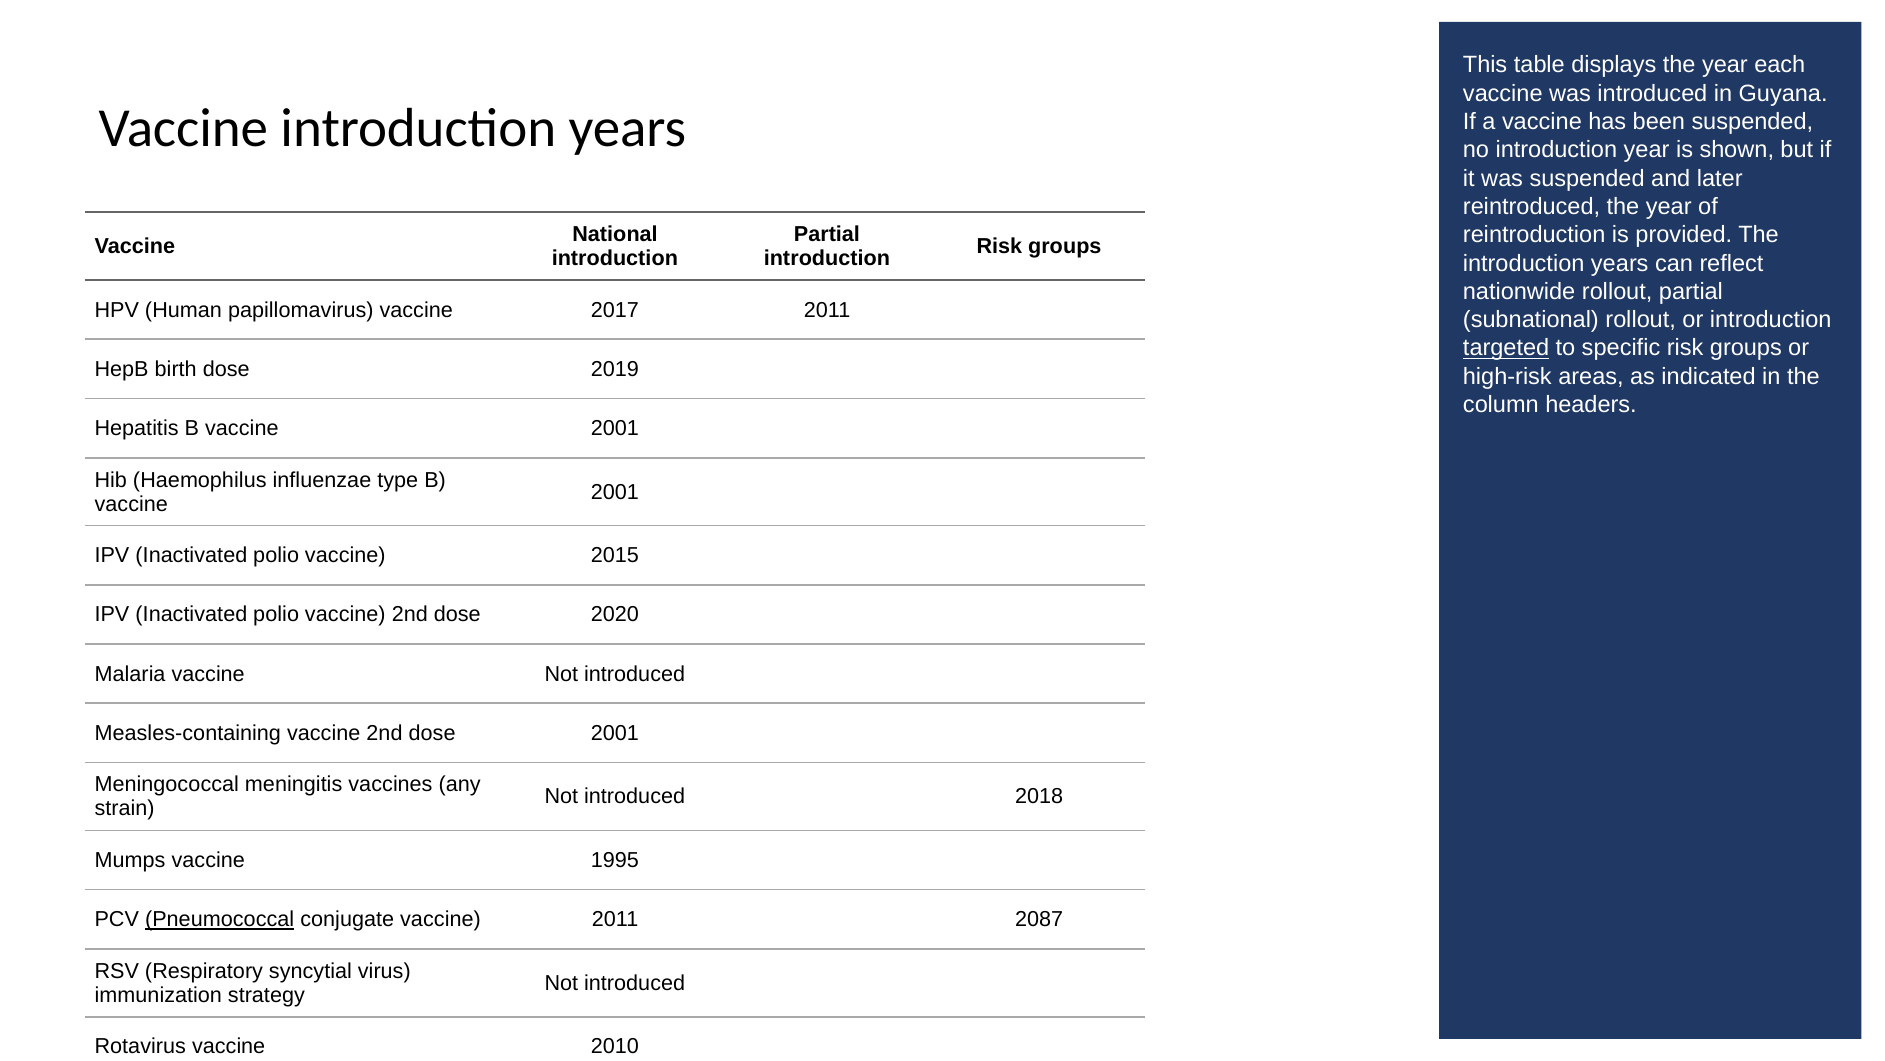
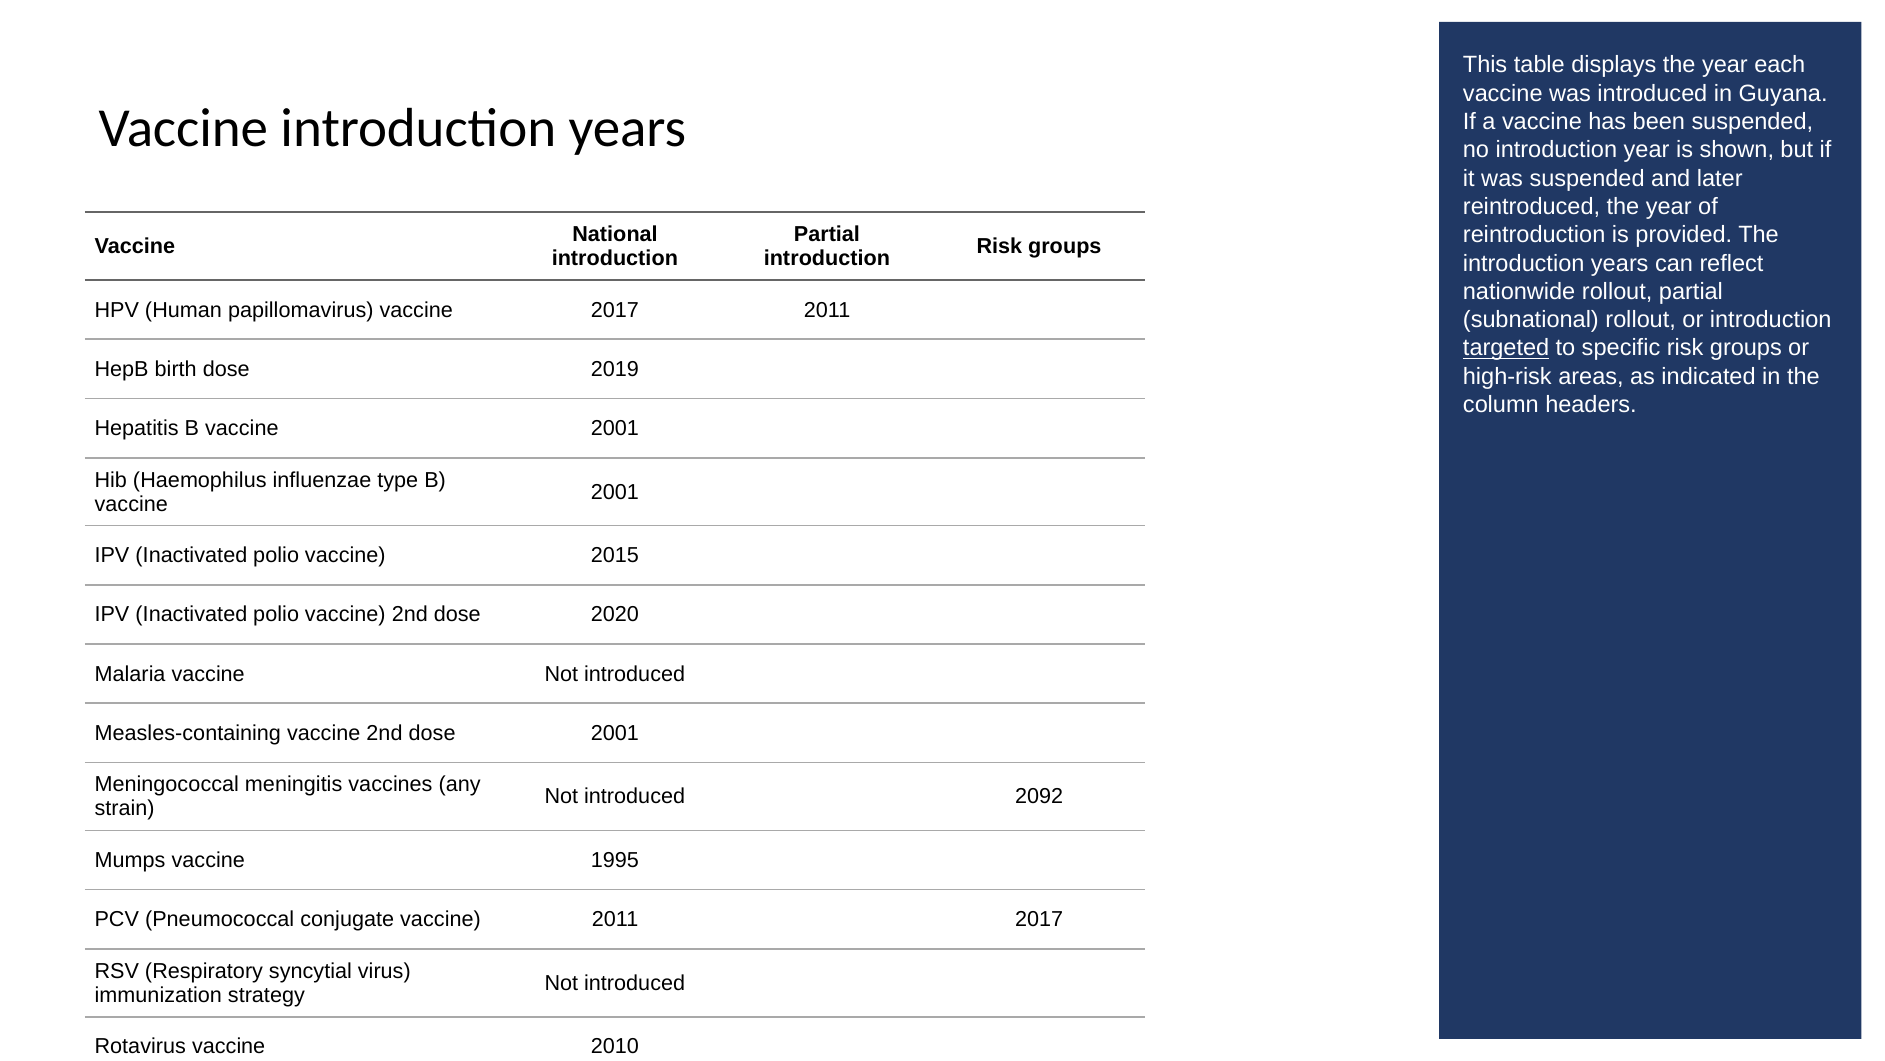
2018: 2018 -> 2092 (1039, 796)
Pneumococcal underline: present -> none (220, 919)
2011 2087: 2087 -> 2017 (1039, 919)
